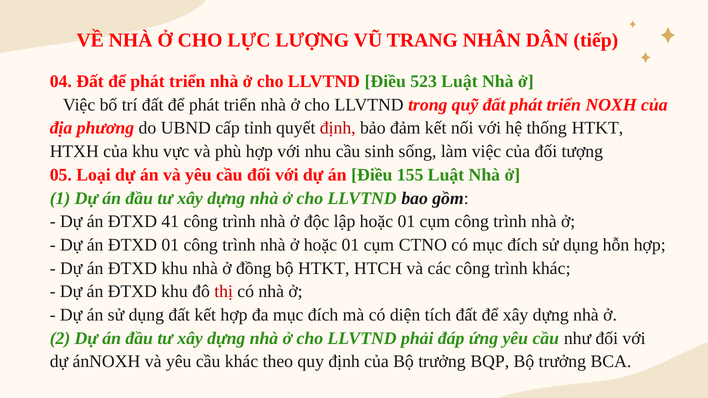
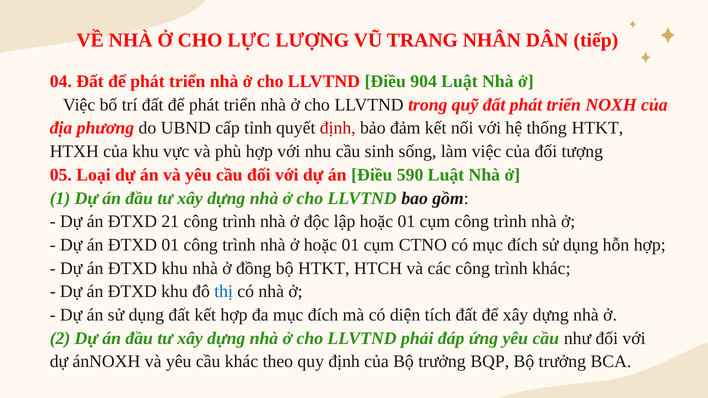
523: 523 -> 904 (424, 82)
155: 155 -> 590 (410, 175)
41: 41 -> 21 (170, 222)
thị colour: red -> blue (224, 292)
